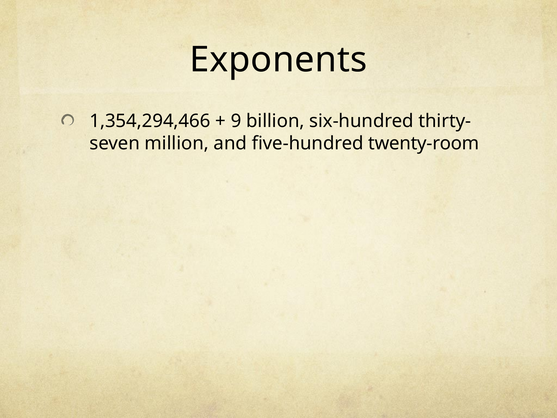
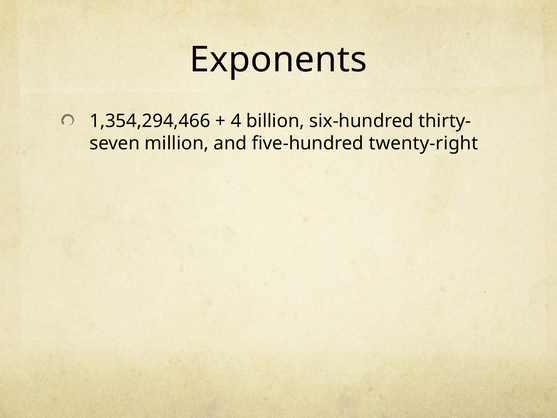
9: 9 -> 4 (236, 121)
twenty-room: twenty-room -> twenty-right (424, 143)
